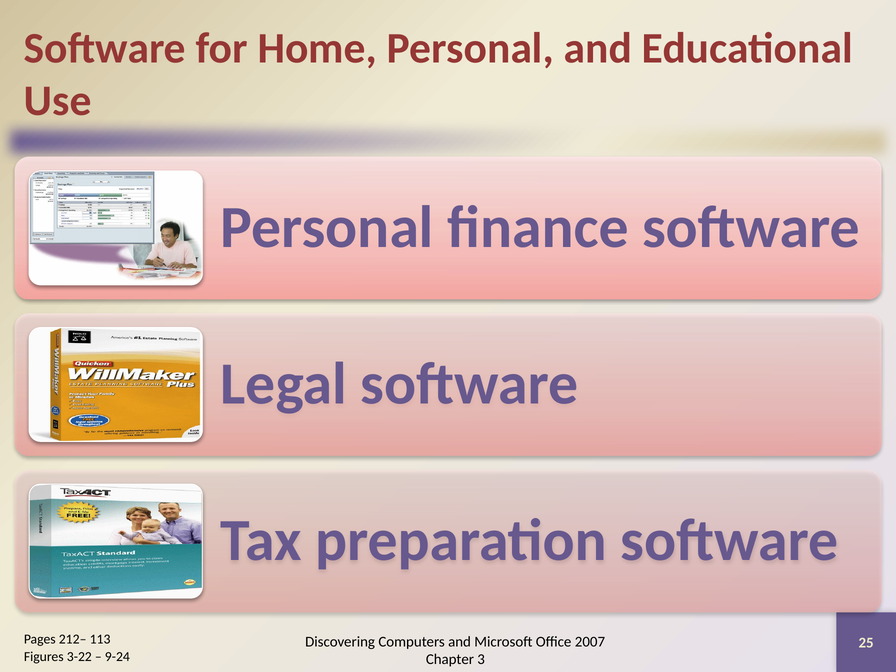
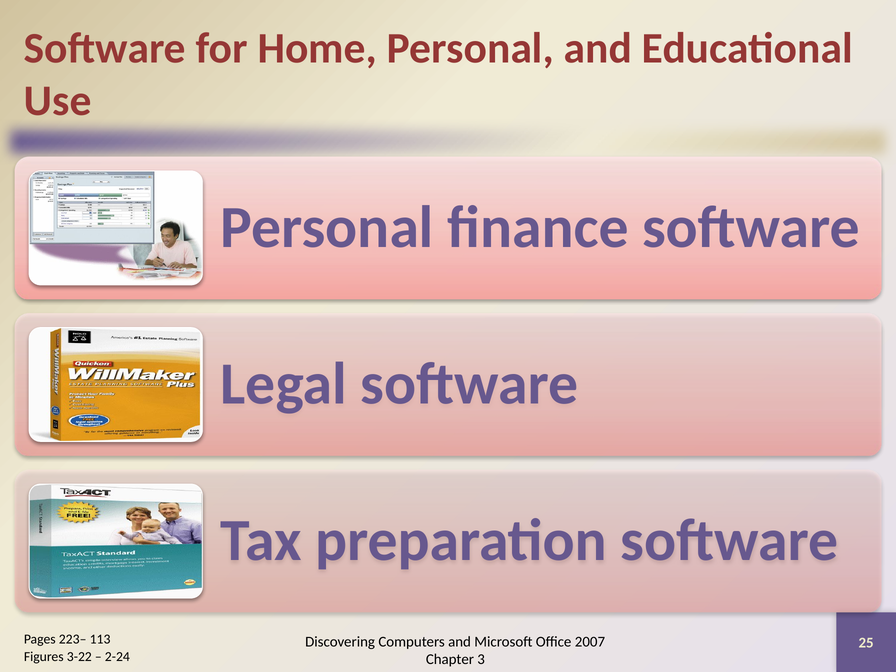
212–: 212– -> 223– (73, 639)
9-24: 9-24 -> 2-24 (117, 657)
